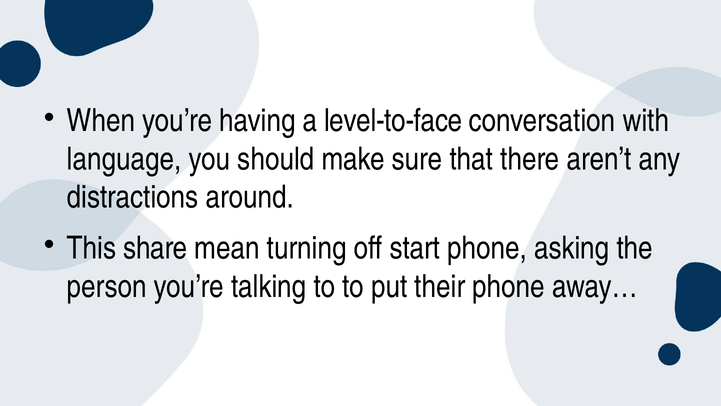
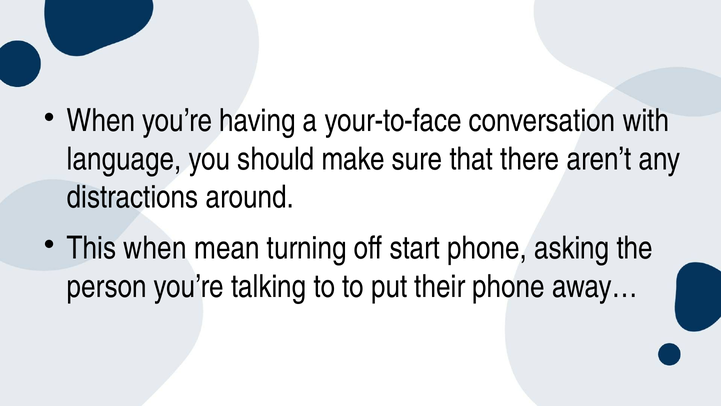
level-to-face: level-to-face -> your-to-face (393, 121)
This share: share -> when (155, 248)
